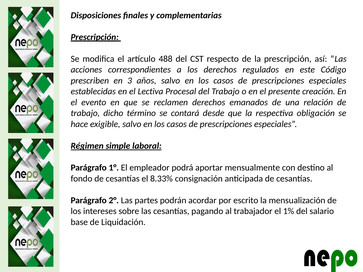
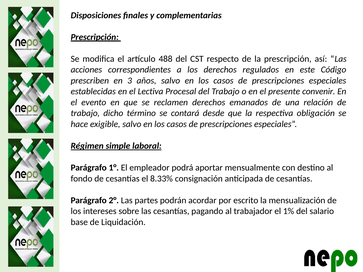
creación: creación -> convenir (319, 92)
